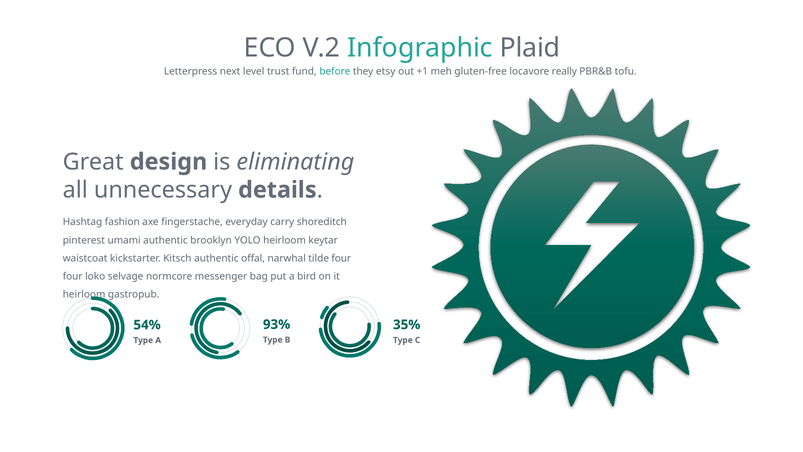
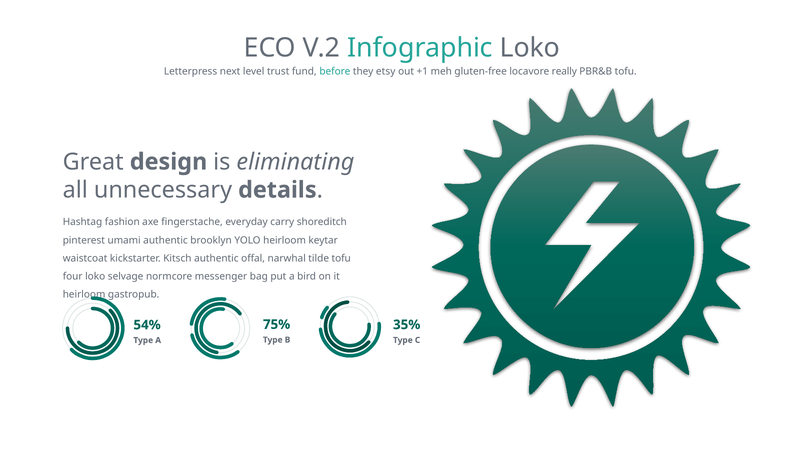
Infographic Plaid: Plaid -> Loko (530, 48)
tilde four: four -> tofu (341, 258)
93%: 93% -> 75% (277, 324)
